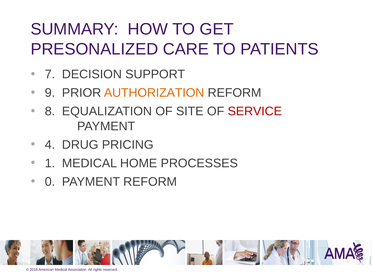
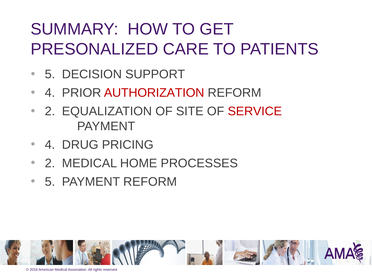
7: 7 -> 5 (50, 74)
9: 9 -> 4 (50, 93)
AUTHORIZATION colour: orange -> red (154, 93)
8: 8 -> 2 (50, 111)
1: 1 -> 2 (50, 163)
0: 0 -> 5 (50, 182)
